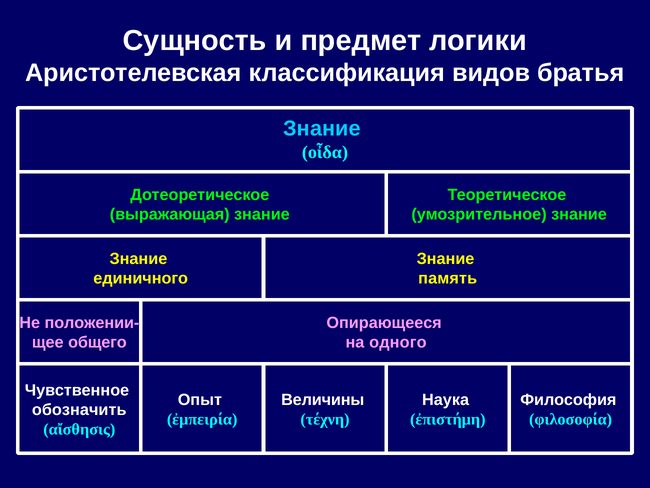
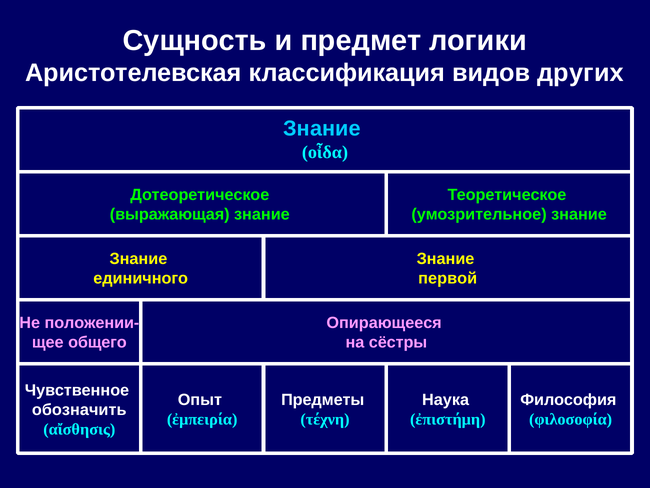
братья: братья -> других (581, 73)
память: память -> первой (448, 278)
одного: одного -> сёстры (398, 342)
Величины: Величины -> Предметы (323, 400)
